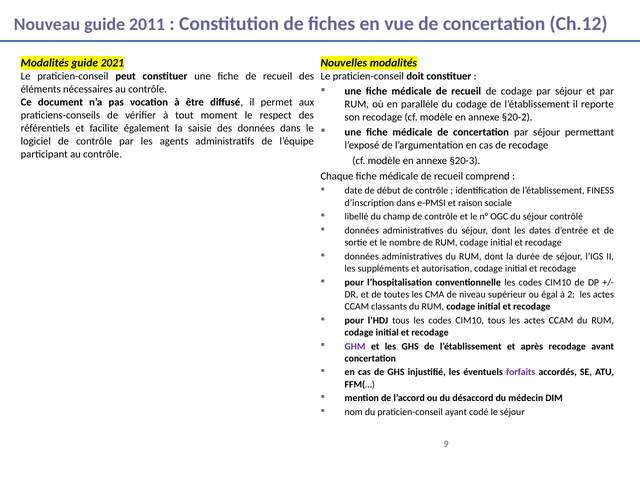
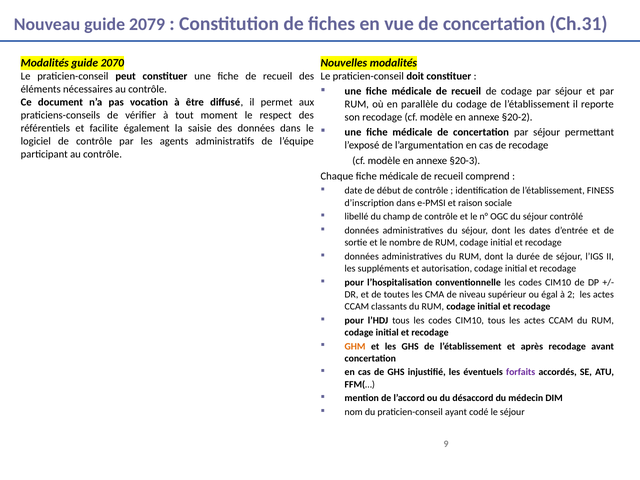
2011: 2011 -> 2079 (147, 24)
Ch.12: Ch.12 -> Ch.31 (579, 24)
2021: 2021 -> 2070 (112, 63)
GHM colour: purple -> orange (355, 346)
